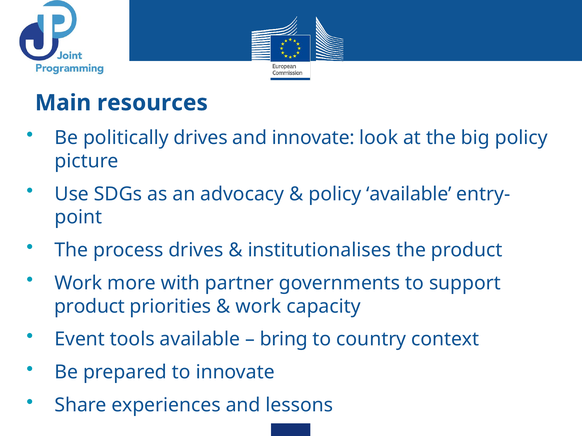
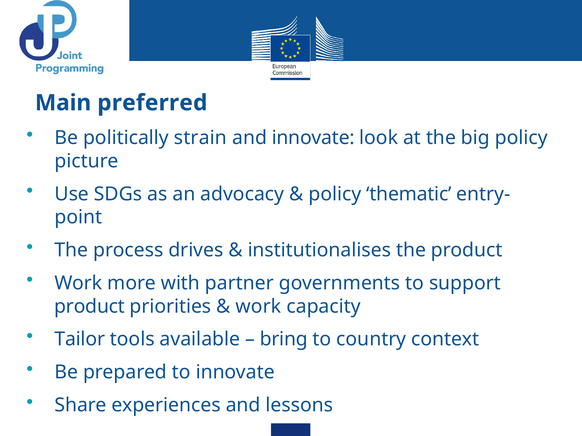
resources: resources -> preferred (152, 103)
politically drives: drives -> strain (200, 138)
policy available: available -> thematic (409, 194)
Event: Event -> Tailor (80, 340)
